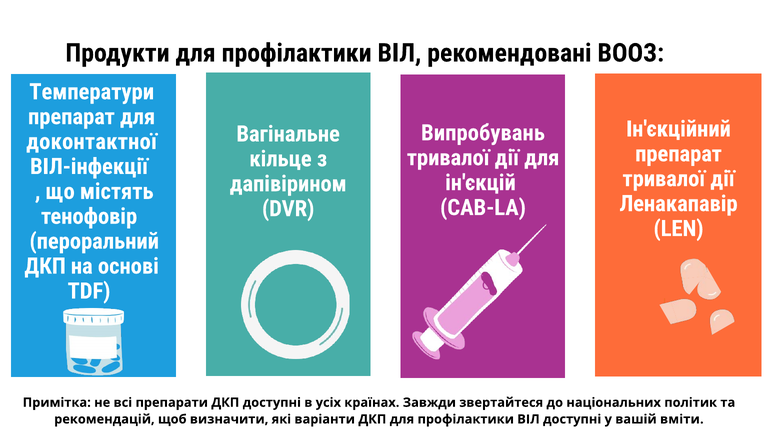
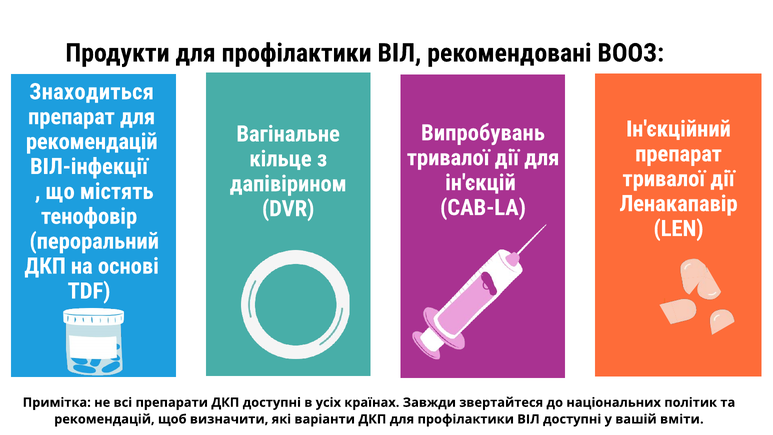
Температури: Температури -> Знаходиться (92, 92)
доконтактної: доконтактної -> рекомендацій (92, 142)
